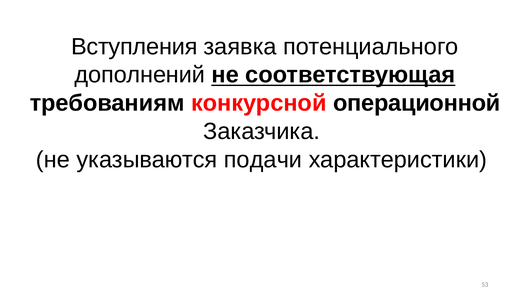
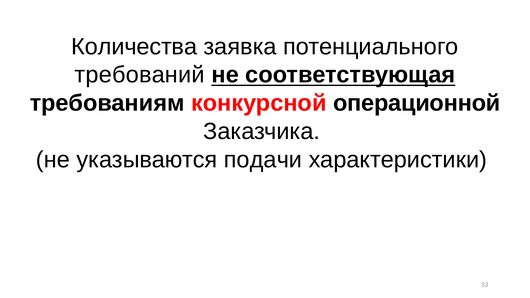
Вступления: Вступления -> Количества (134, 47)
дополнений: дополнений -> требований (140, 75)
